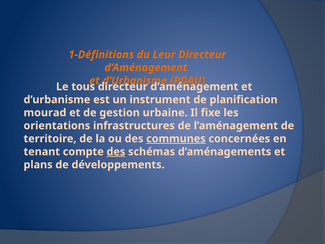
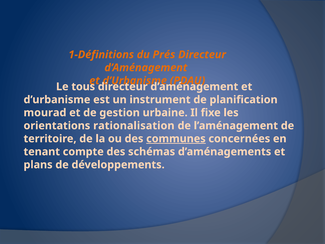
Leur: Leur -> Prés (164, 55)
infrastructures: infrastructures -> rationalisation (134, 126)
des underline: present -> none (116, 152)
